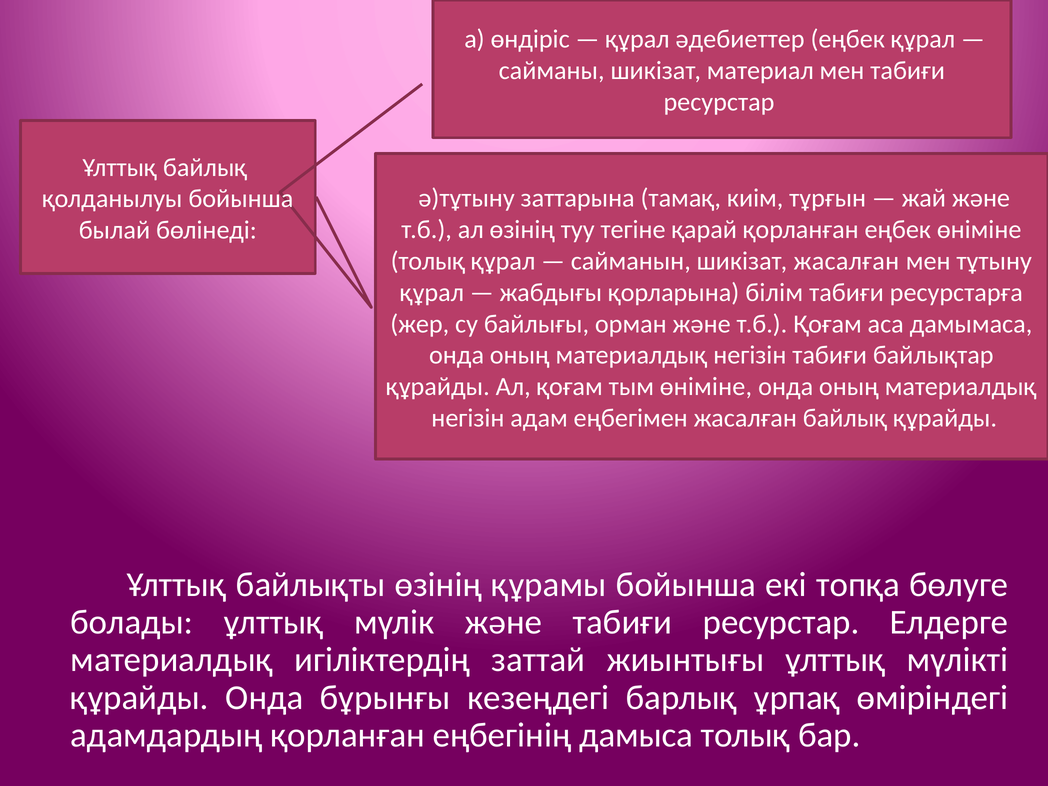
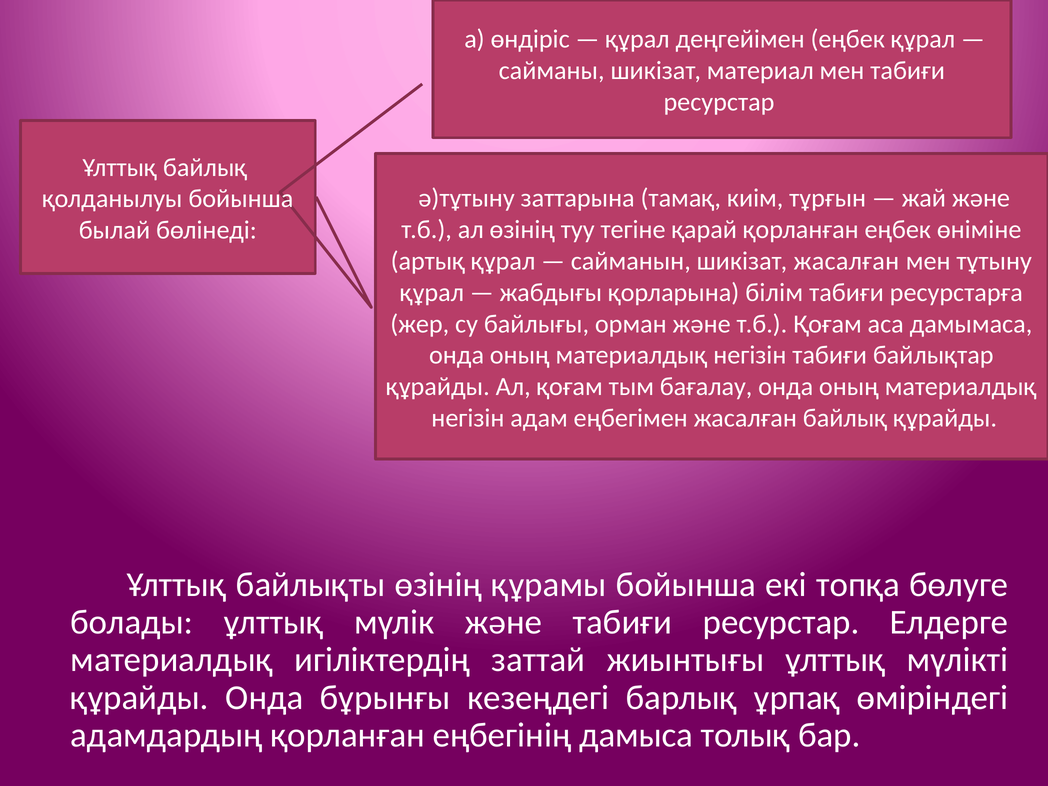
әдебиеттер: әдебиеттер -> деңгейімен (740, 39)
толық: толық -> артық (428, 261)
тым өніміне: өніміне -> бағалау (706, 387)
